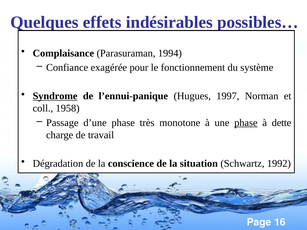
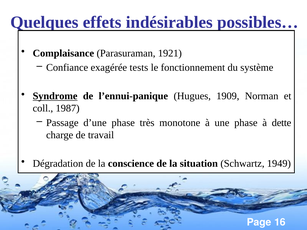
1994: 1994 -> 1921 (170, 53)
pour: pour -> tests (139, 68)
1997: 1997 -> 1909 (228, 96)
1958: 1958 -> 1987 (68, 108)
phase underline: present -> none (246, 123)
1992: 1992 -> 1949 (279, 164)
